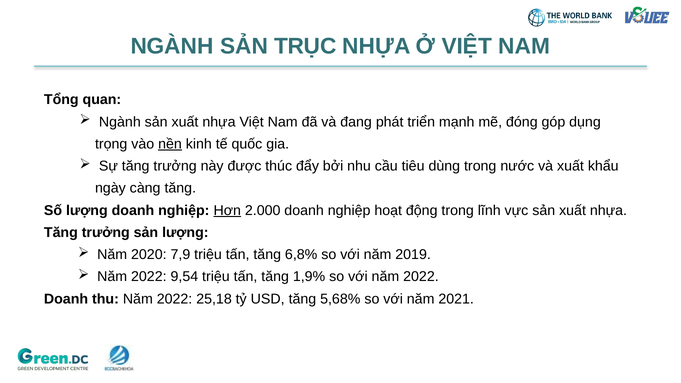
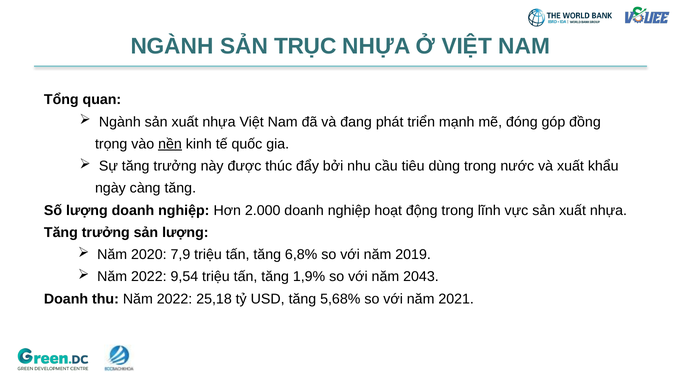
dụng: dụng -> đồng (585, 122)
Hơn underline: present -> none (227, 210)
với năm 2022: 2022 -> 2043 (421, 277)
